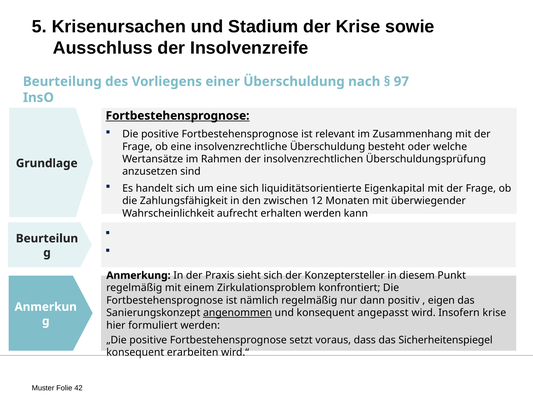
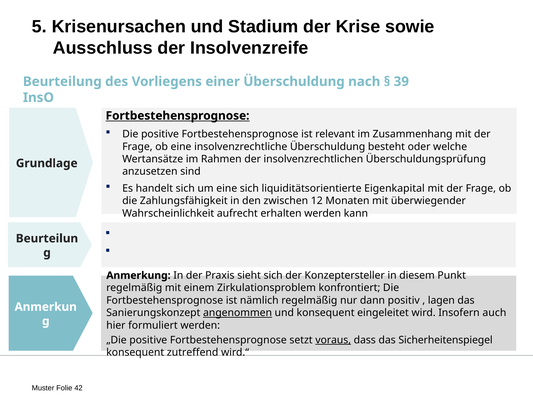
97: 97 -> 39 (401, 82)
eigen: eigen -> lagen (441, 300)
angepasst: angepasst -> eingeleitet (383, 313)
Insofern krise: krise -> auch (494, 313)
voraus underline: none -> present (333, 340)
erarbeiten: erarbeiten -> zutreffend (193, 352)
